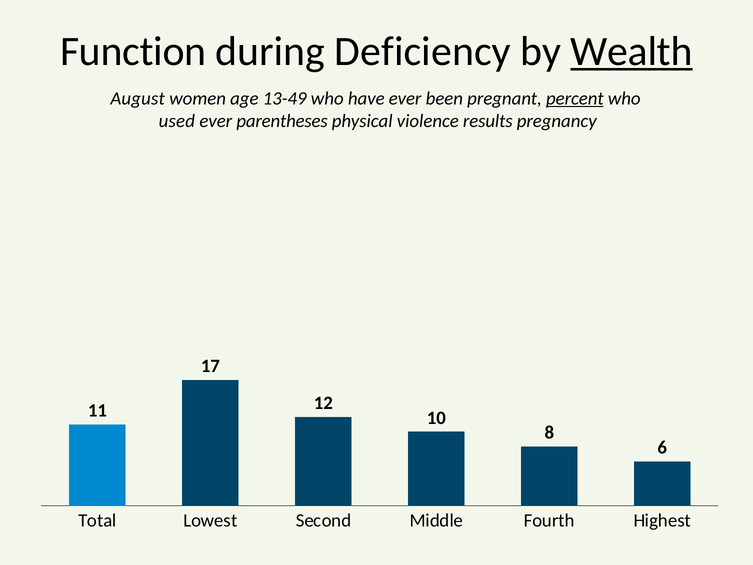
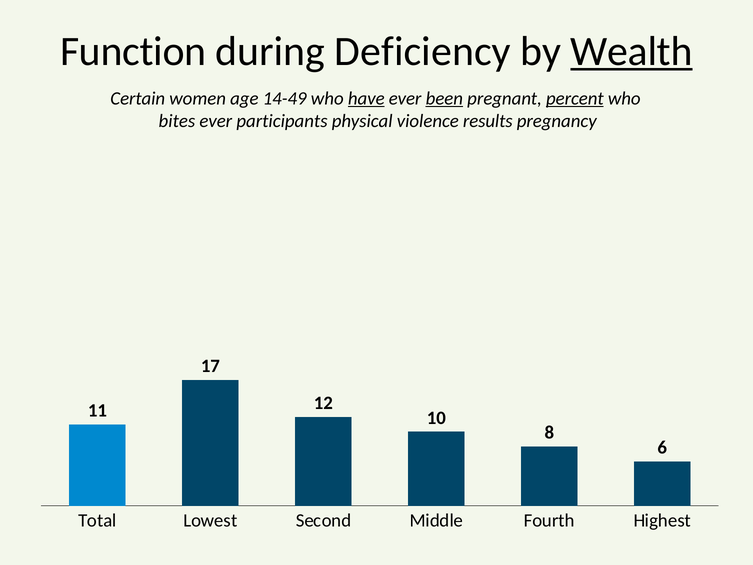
August: August -> Certain (138, 98)
13-49: 13-49 -> 14-49 (285, 98)
have underline: none -> present (366, 98)
been underline: none -> present (444, 98)
used: used -> bites (177, 121)
parentheses: parentheses -> participants (282, 121)
